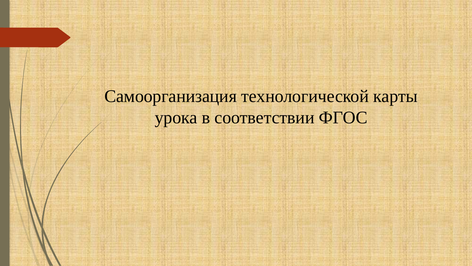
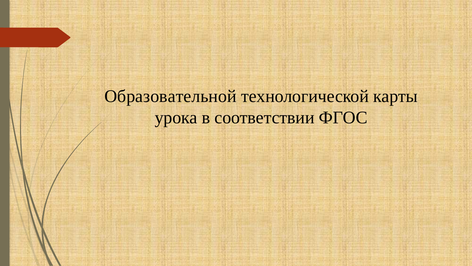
Самоорганизация: Самоорганизация -> Образовательной (171, 96)
